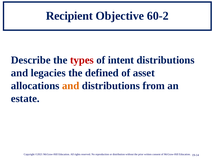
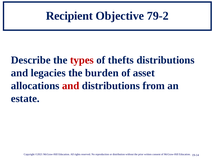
60-2: 60-2 -> 79-2 (158, 16)
intent: intent -> thefts (121, 60)
defined: defined -> burden (102, 73)
and colour: orange -> red (71, 86)
